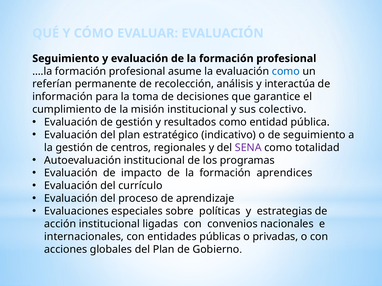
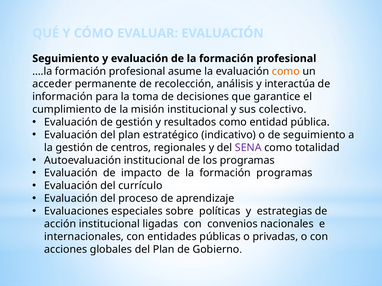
como colour: blue -> orange (286, 71)
referían: referían -> acceder (52, 84)
formación aprendices: aprendices -> programas (284, 173)
